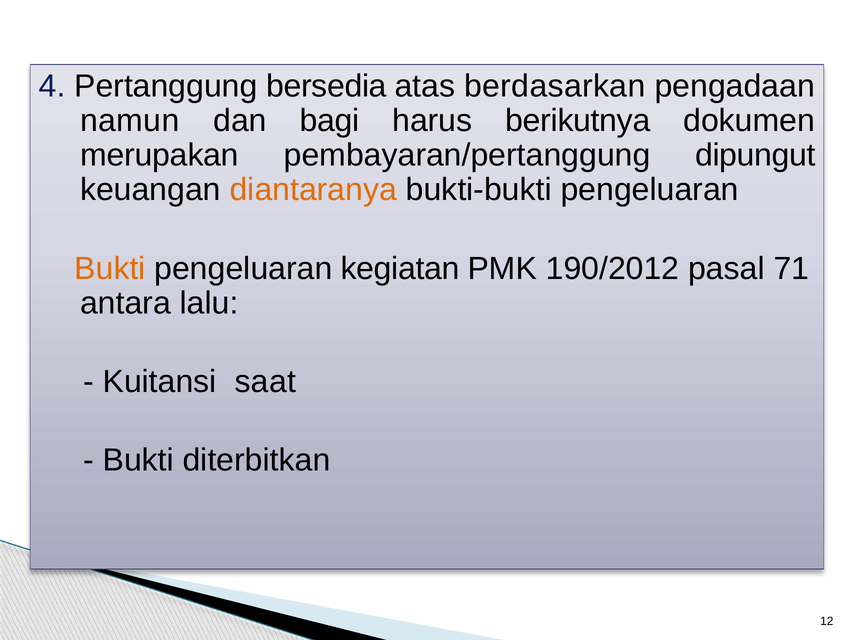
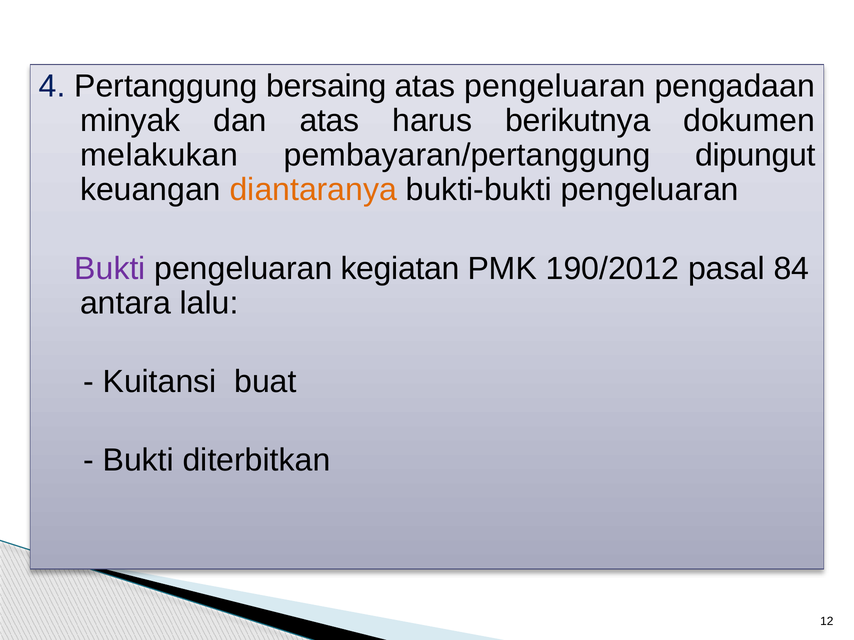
bersedia: bersedia -> bersaing (326, 86)
atas berdasarkan: berdasarkan -> pengeluaran (555, 86)
namun: namun -> minyak (130, 121)
dan bagi: bagi -> atas (330, 121)
merupakan: merupakan -> melakukan (159, 155)
Bukti colour: orange -> purple (110, 269)
71: 71 -> 84 (791, 269)
saat: saat -> buat (265, 382)
